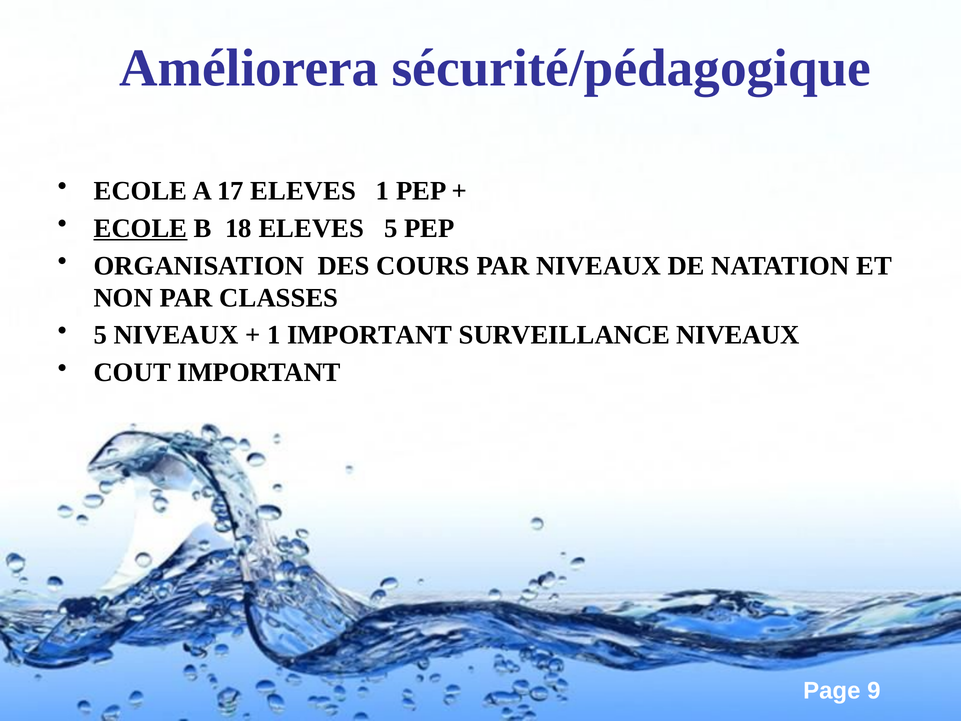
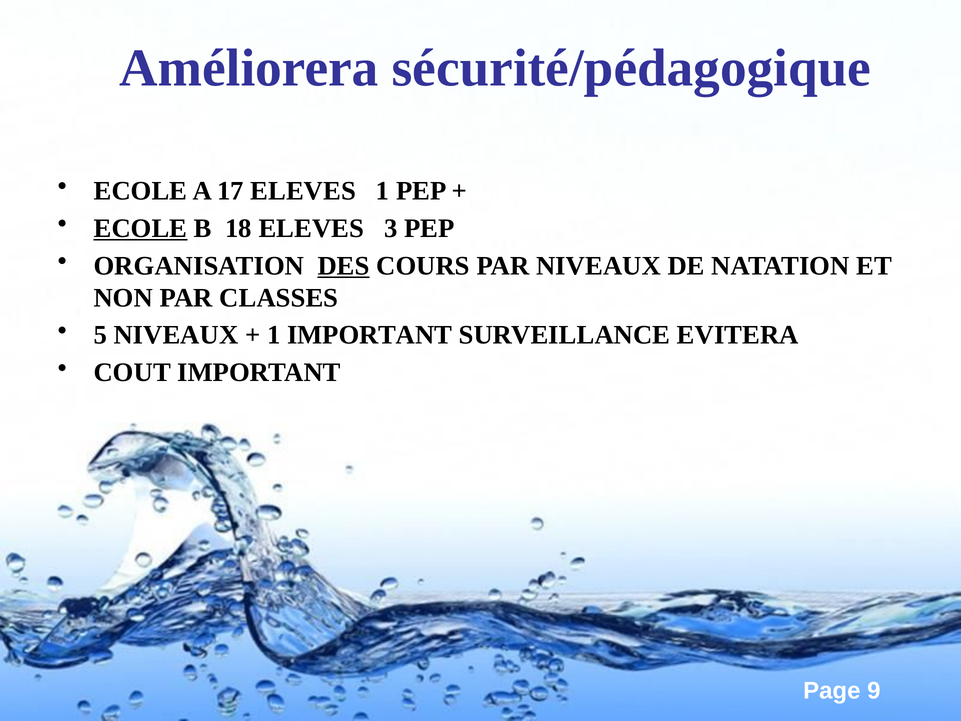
ELEVES 5: 5 -> 3 (391, 228)
DES underline: none -> present (344, 266)
SURVEILLANCE NIVEAUX: NIVEAUX -> EVITERA (738, 335)
